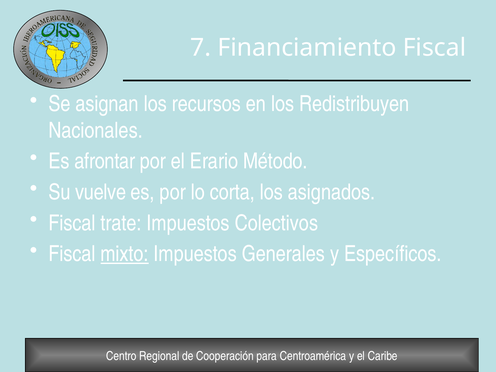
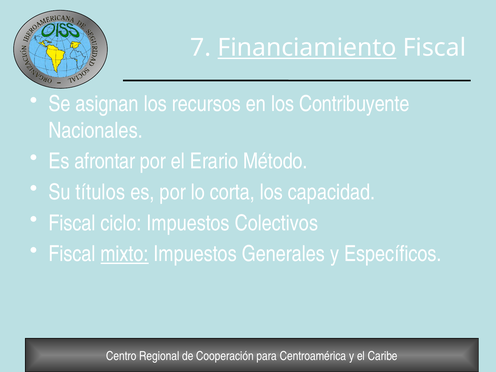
Financiamiento underline: none -> present (307, 48)
Redistribuyen: Redistribuyen -> Contribuyente (354, 104)
vuelve: vuelve -> títulos (100, 192)
asignados: asignados -> capacidad (332, 192)
trate: trate -> ciclo (121, 223)
